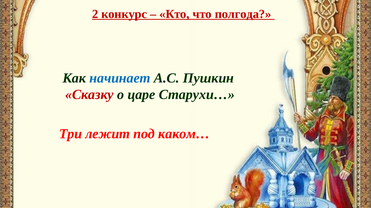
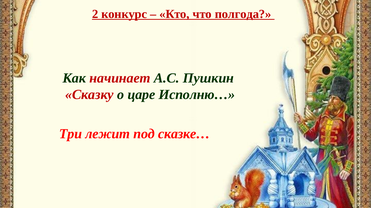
начинает colour: blue -> red (120, 78)
Старухи…: Старухи… -> Исполню… (197, 95)
каком…: каком… -> сказке… (184, 134)
